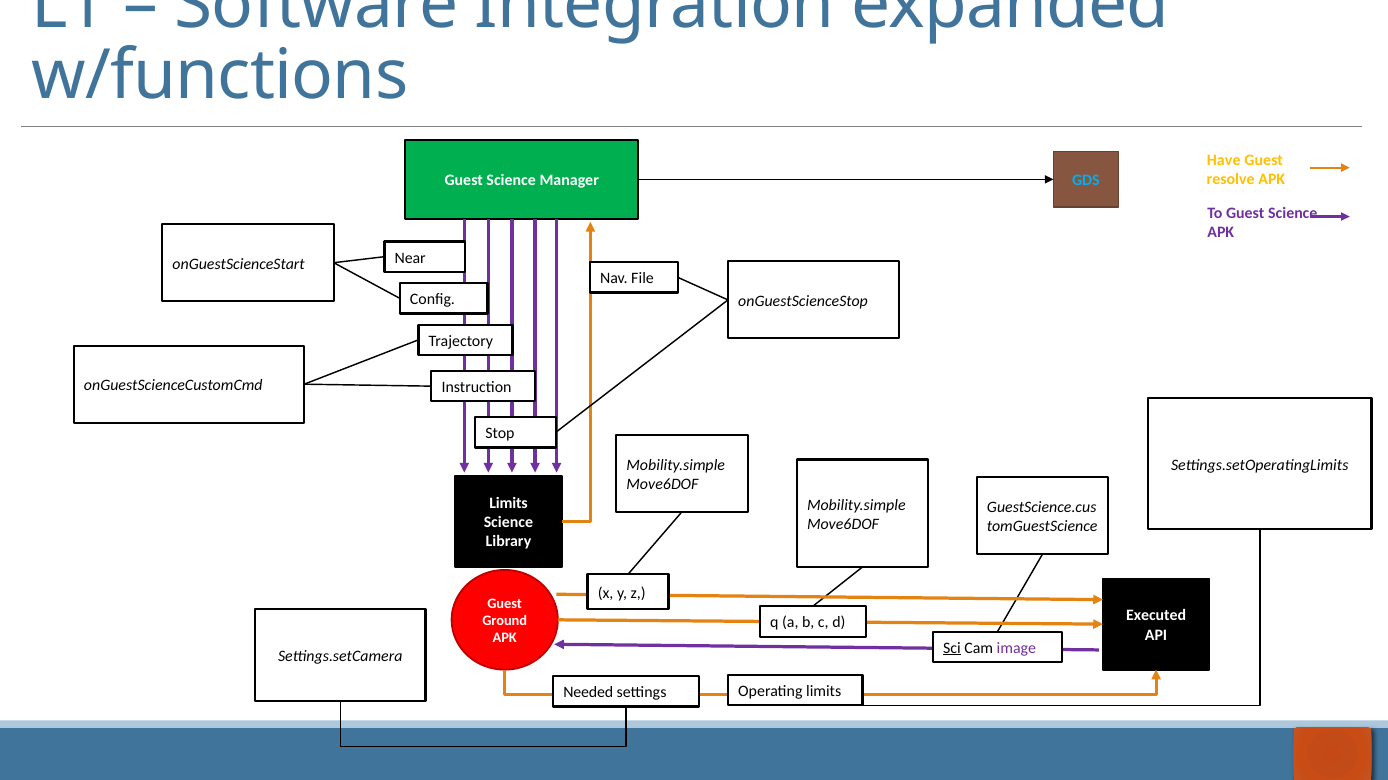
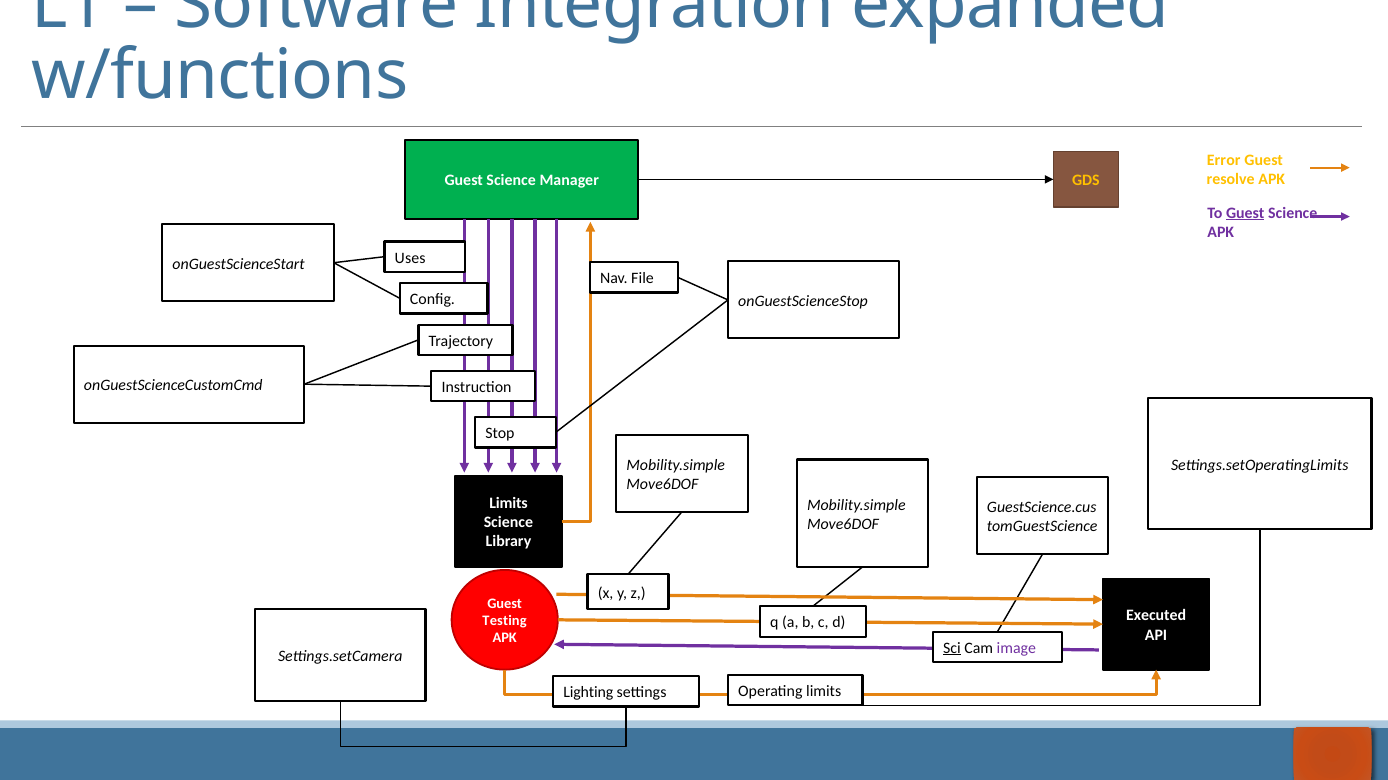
Have: Have -> Error (1224, 160)
GDS colour: light blue -> yellow (1086, 181)
Guest underline: none -> present (1245, 213)
Near: Near -> Uses (410, 258)
Ground: Ground -> Testing (505, 621)
Needed: Needed -> Lighting (588, 693)
